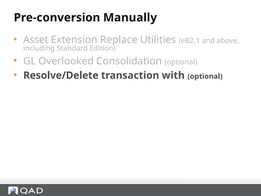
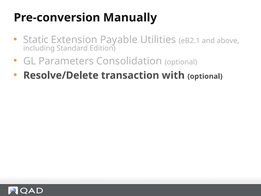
Asset: Asset -> Static (36, 40)
Replace: Replace -> Payable (119, 40)
Overlooked: Overlooked -> Parameters (66, 61)
